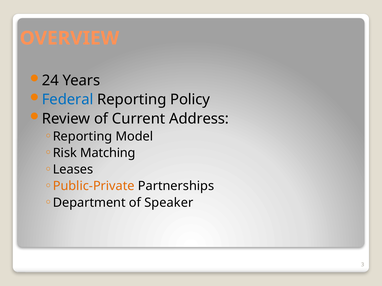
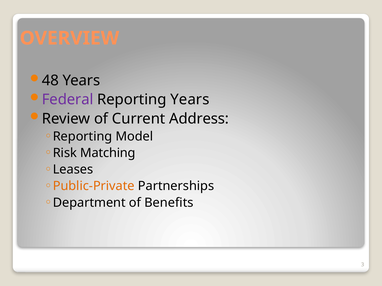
24: 24 -> 48 (50, 81)
Federal colour: blue -> purple (68, 100)
Reporting Policy: Policy -> Years (190, 100)
Speaker: Speaker -> Benefits (169, 203)
